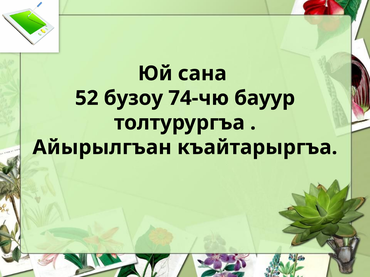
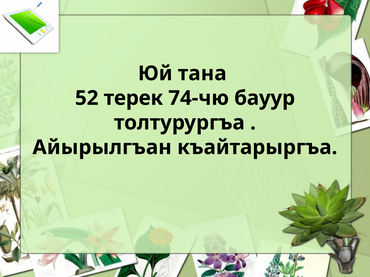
сана: сана -> тана (202, 74)
бузоу: бузоу -> терек (133, 98)
